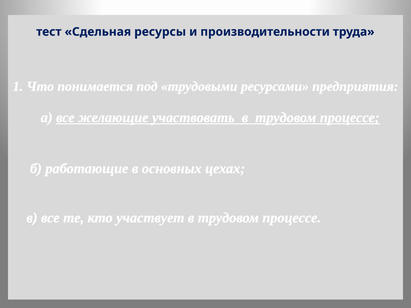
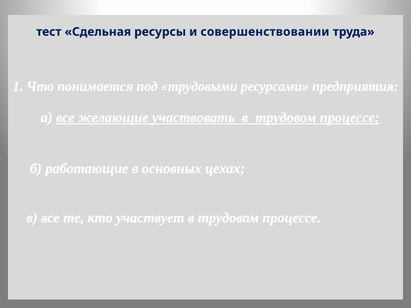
производительности: производительности -> совершенствовании (265, 32)
